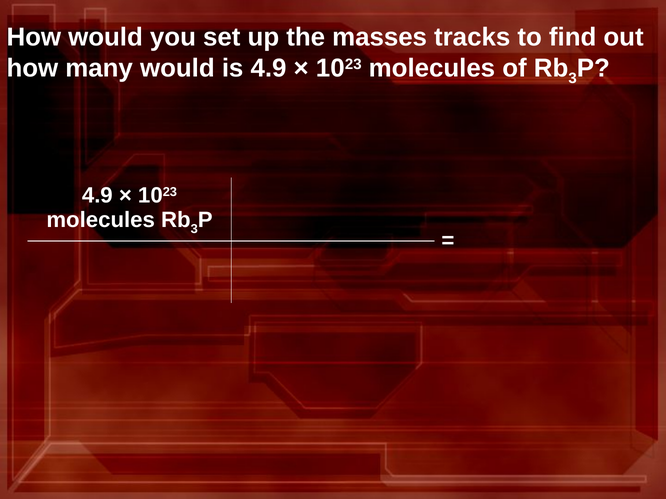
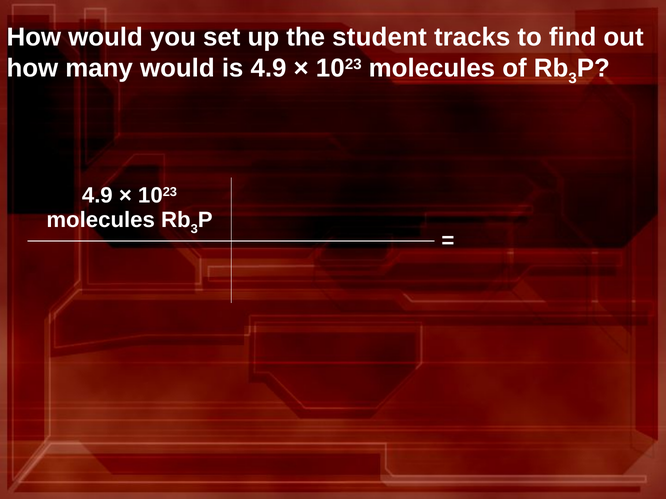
masses: masses -> student (380, 37)
